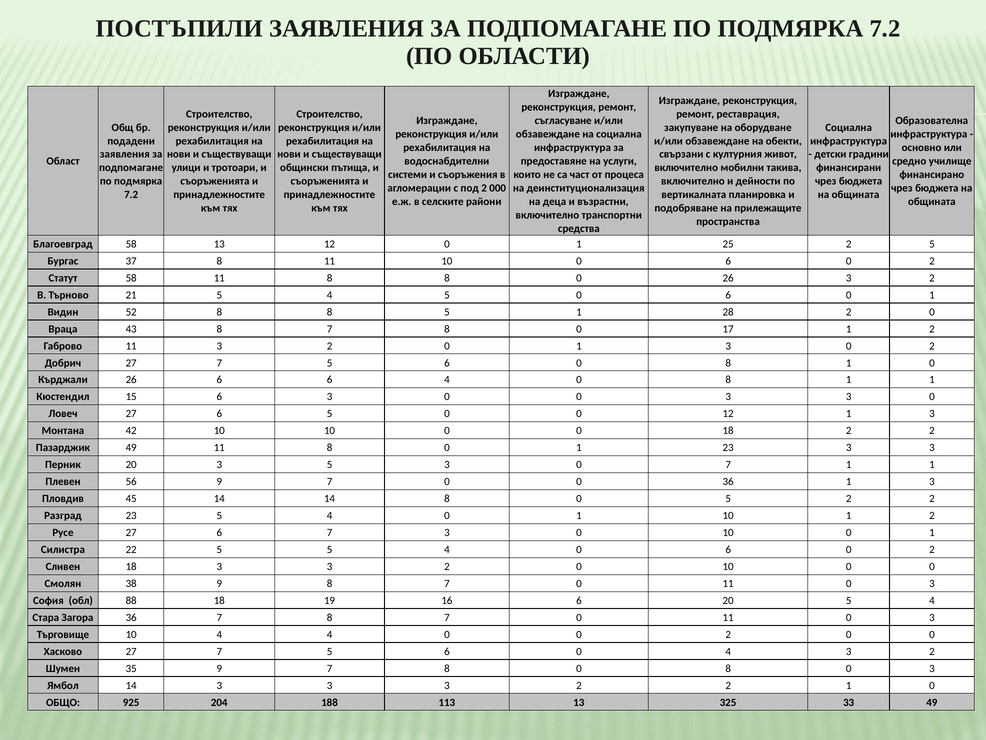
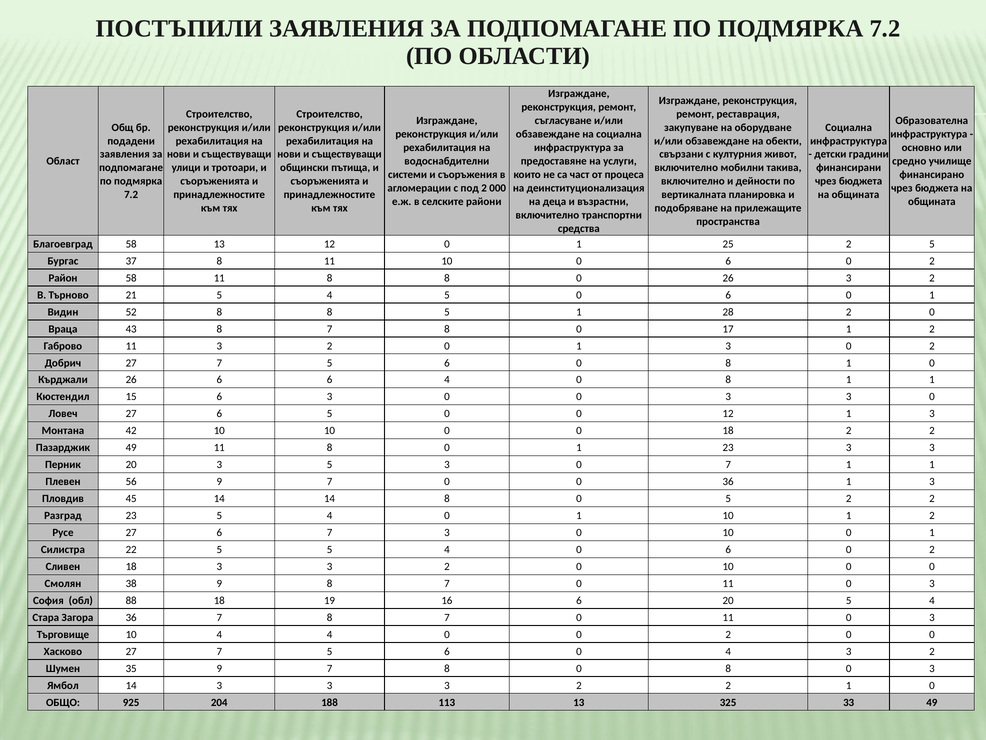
Статут: Статут -> Район (63, 278)
